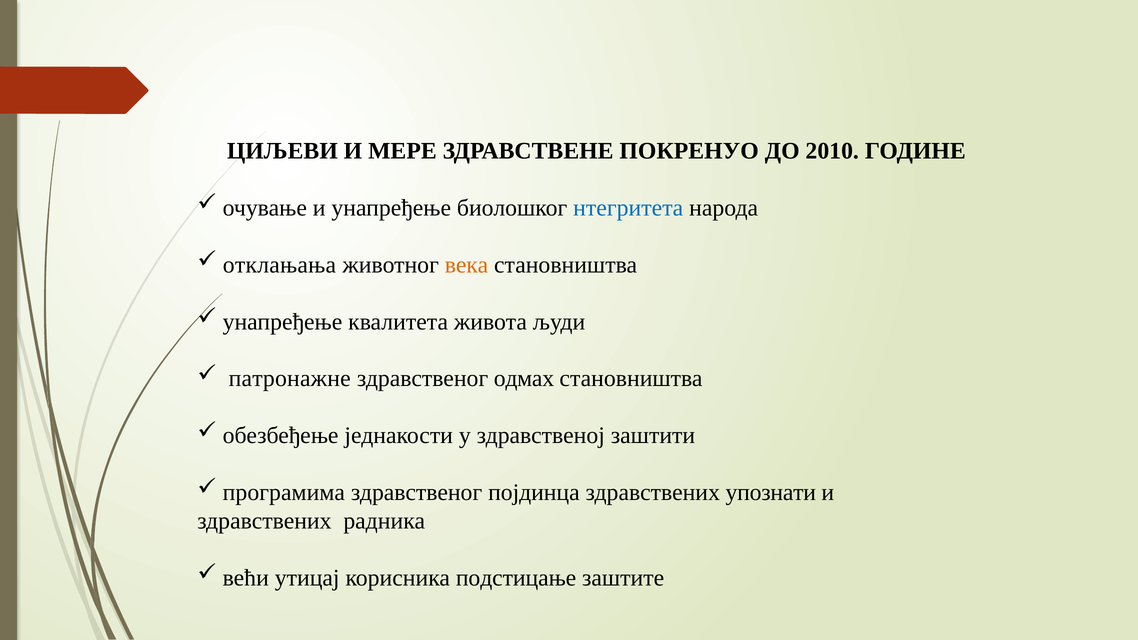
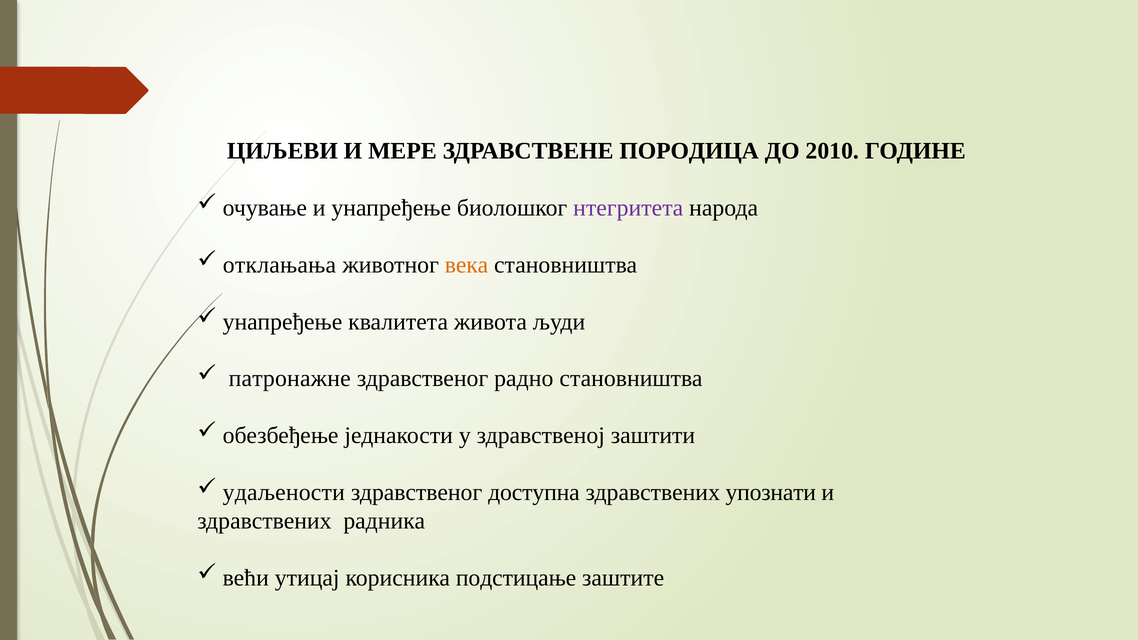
ПОКРЕНУО: ПОКРЕНУО -> ПОРОДИЦА (689, 151)
нтегритета colour: blue -> purple (628, 208)
одмах: одмах -> радно (524, 379)
програмима: програмима -> удаљености (284, 493)
појдинца: појдинца -> доступна (534, 493)
